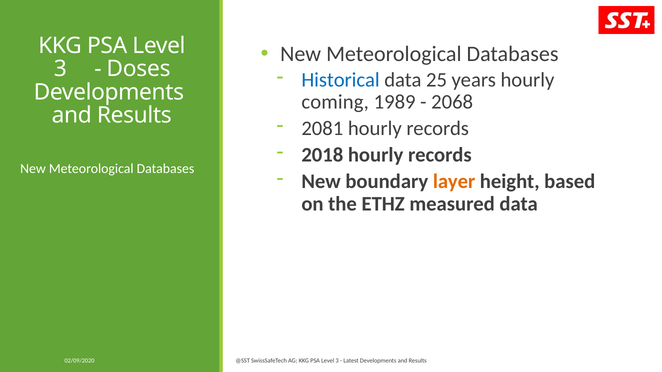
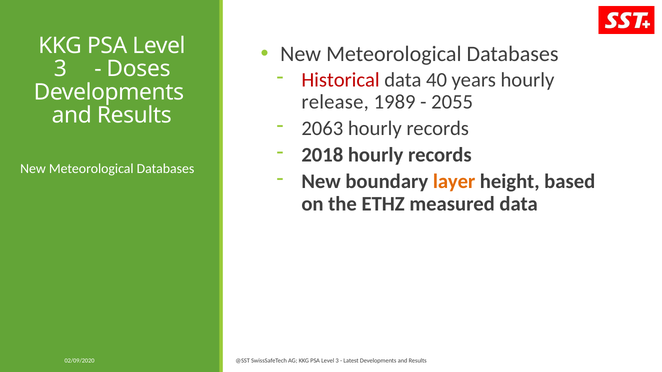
Historical colour: blue -> red (341, 80)
25: 25 -> 40 (437, 80)
coming: coming -> release (335, 102)
2068: 2068 -> 2055 (452, 102)
2081: 2081 -> 2063 (322, 129)
